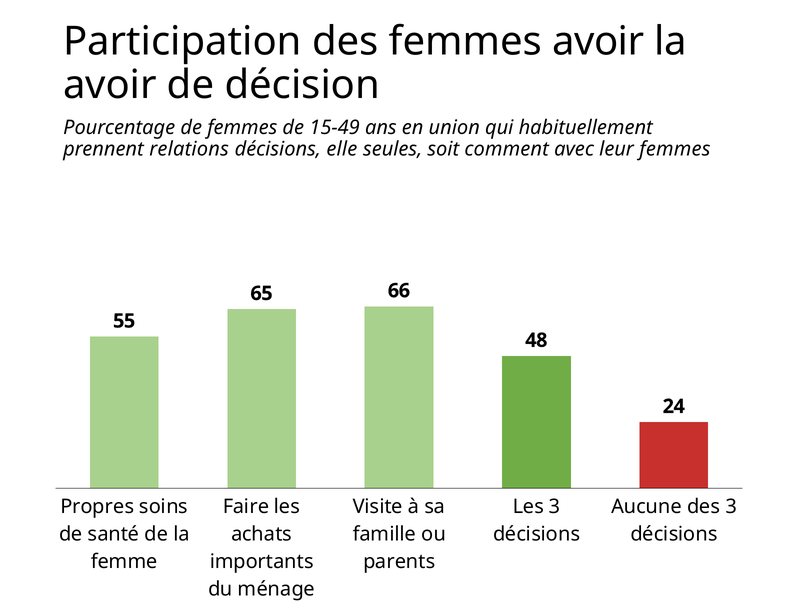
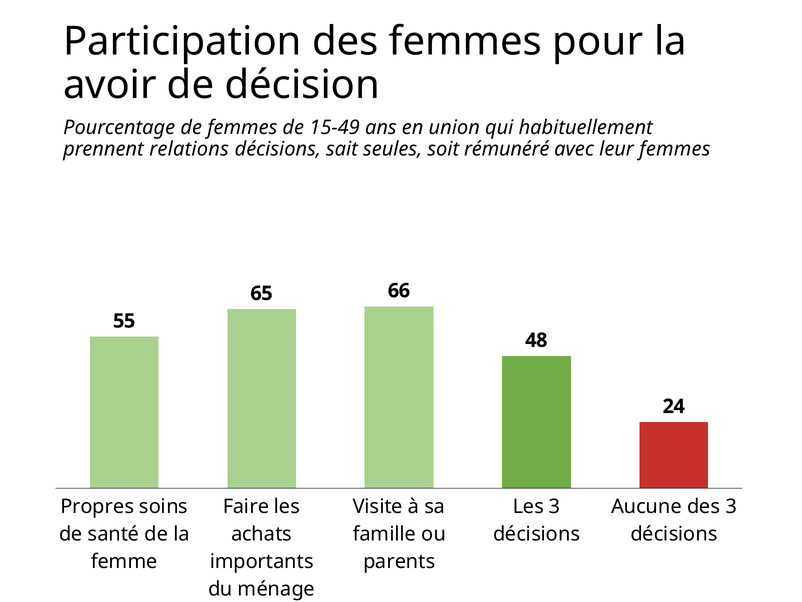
femmes avoir: avoir -> pour (598, 42)
elle: elle -> sait (342, 149)
comment: comment -> rémunéré (507, 149)
